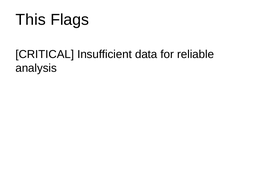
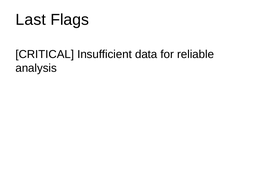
This: This -> Last (31, 20)
